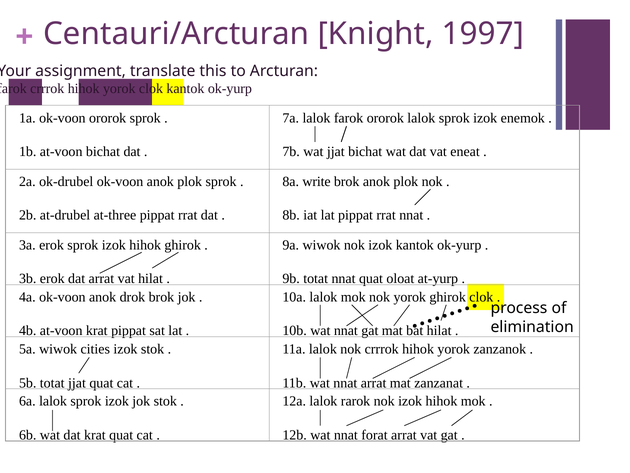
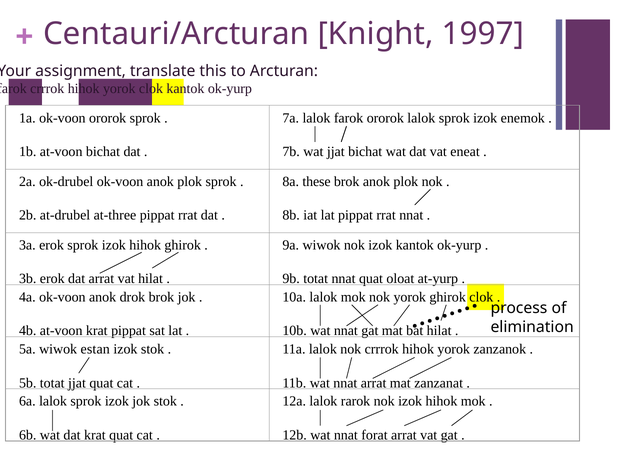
write: write -> these (317, 181)
cities: cities -> estan (95, 349)
